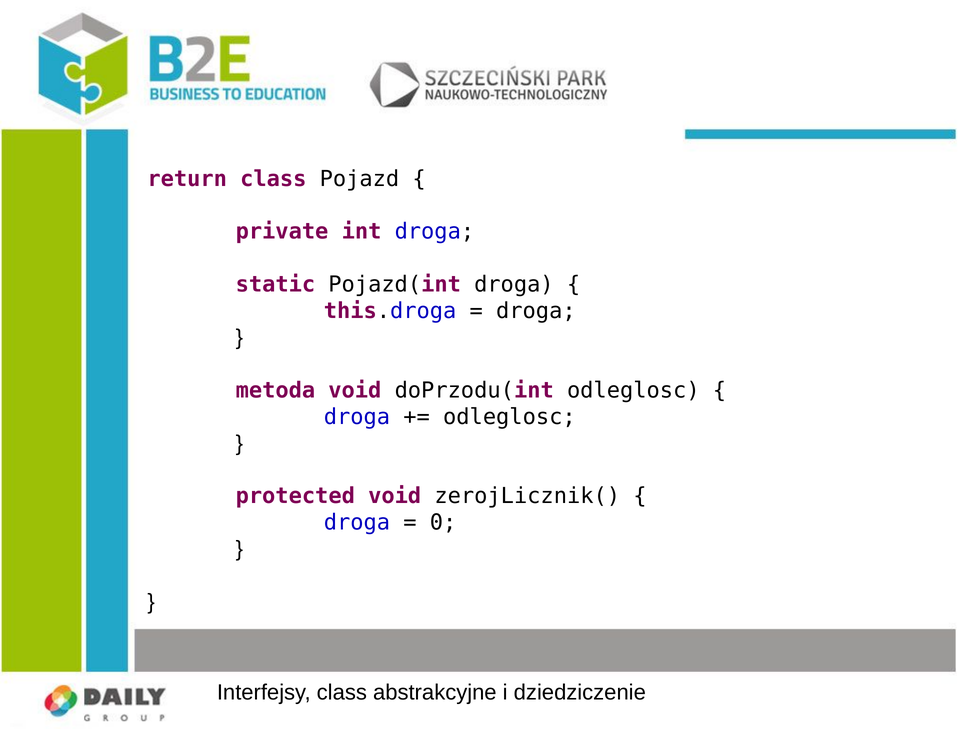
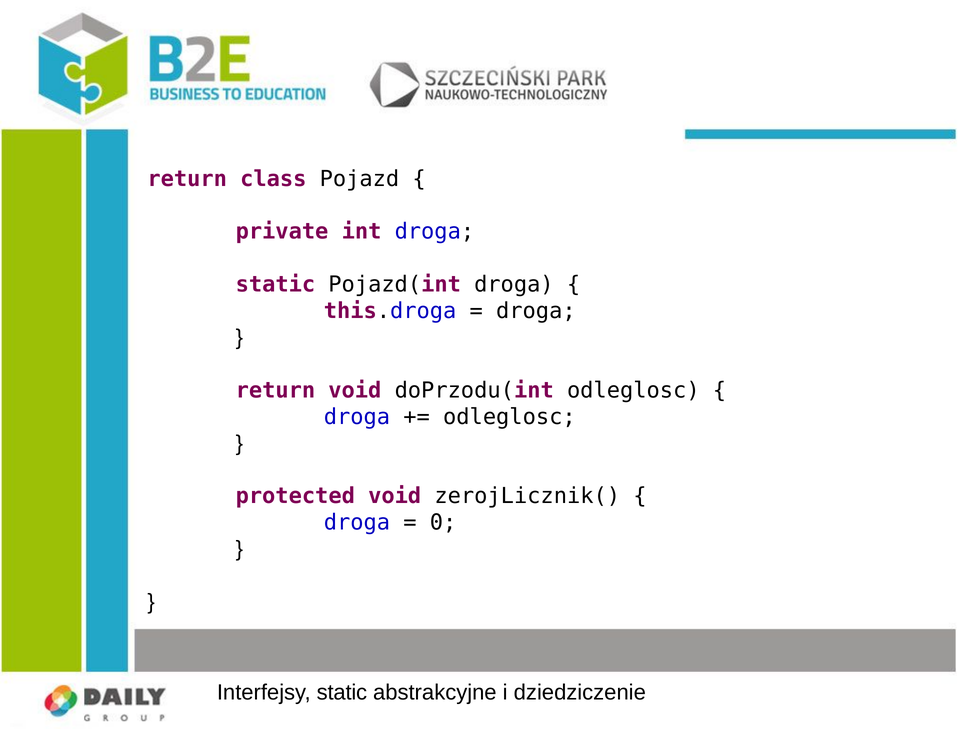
metoda: metoda -> return (275, 390)
Interfejsy class: class -> static (342, 692)
